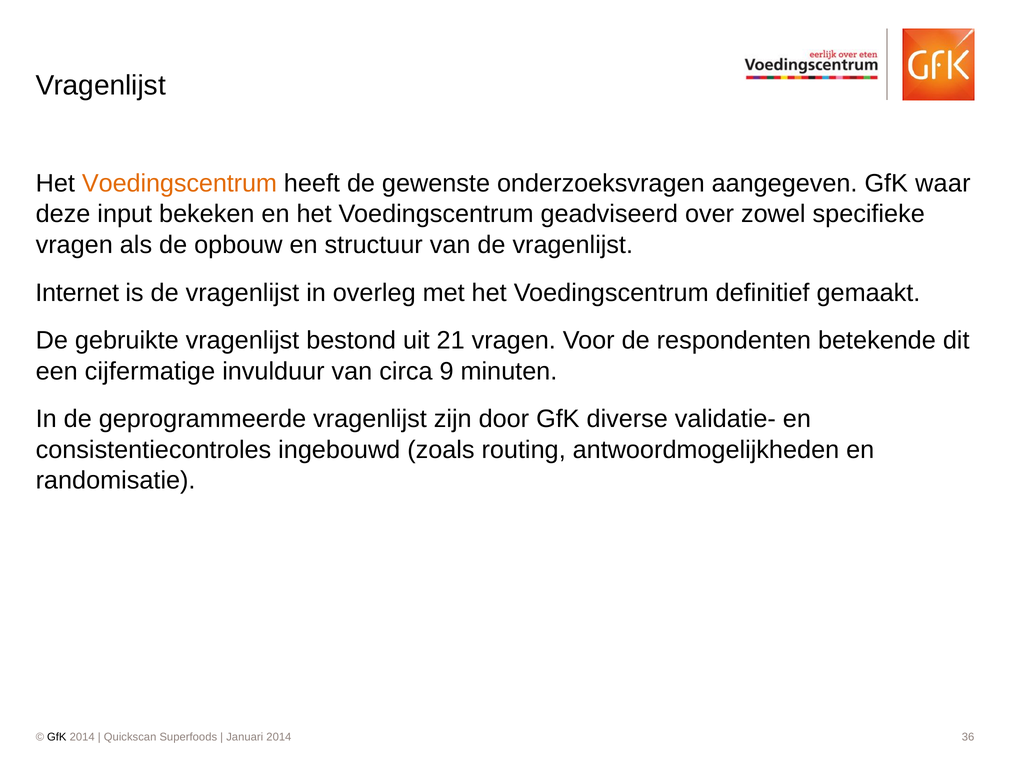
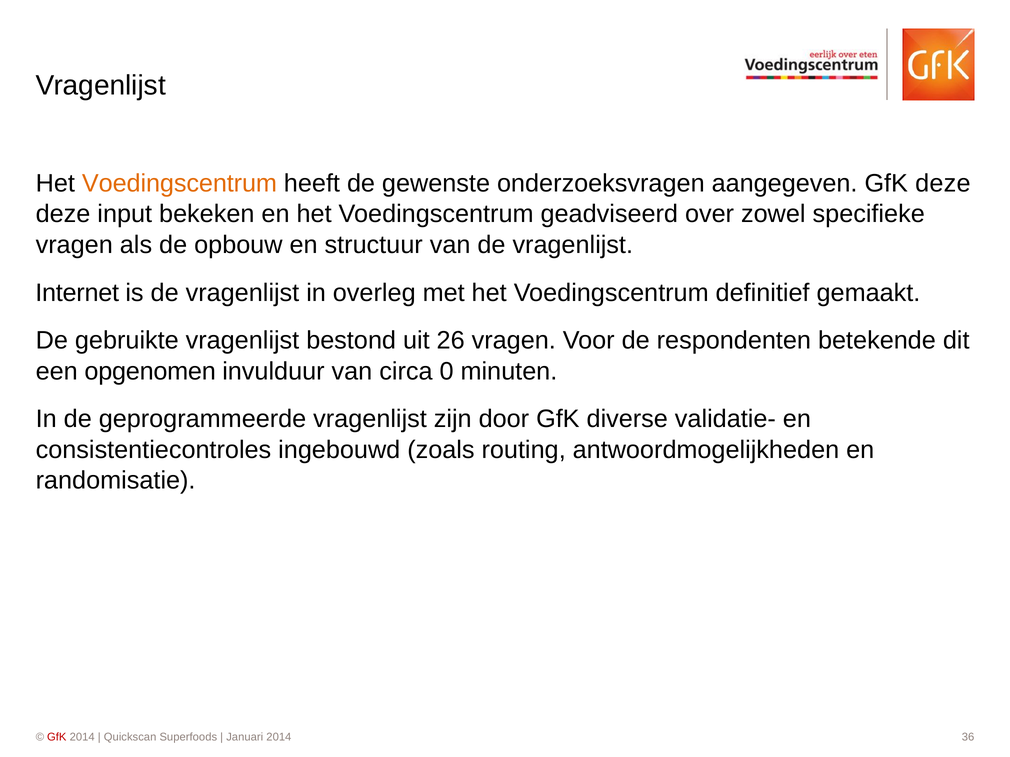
GfK waar: waar -> deze (943, 183)
21: 21 -> 26 (451, 341)
cijfermatige: cijfermatige -> opgenomen (150, 371)
9: 9 -> 0 (447, 371)
GfK colour: black -> red (57, 737)
